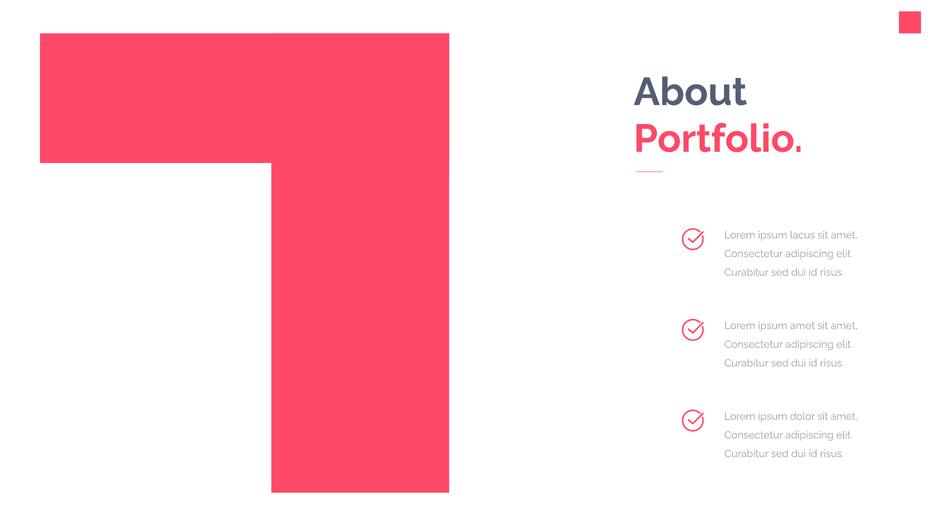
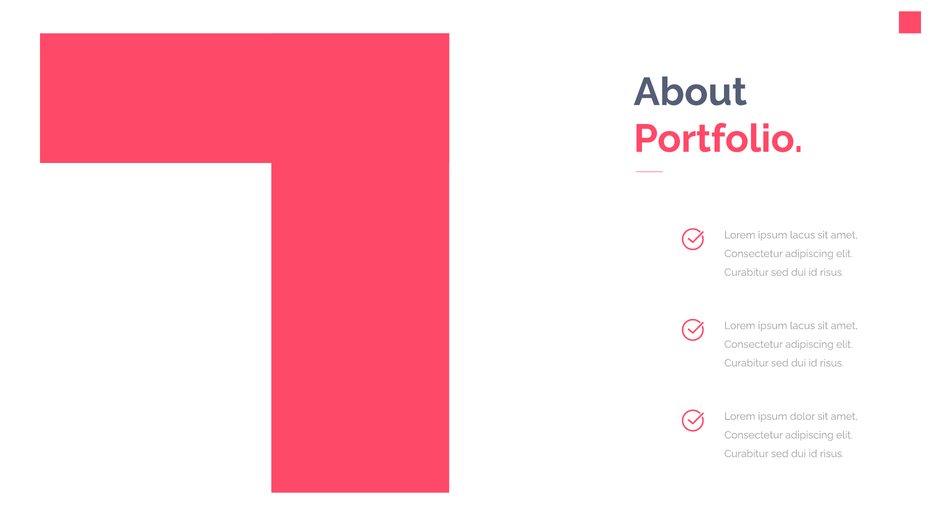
amet: amet -> lacus (802, 325)
